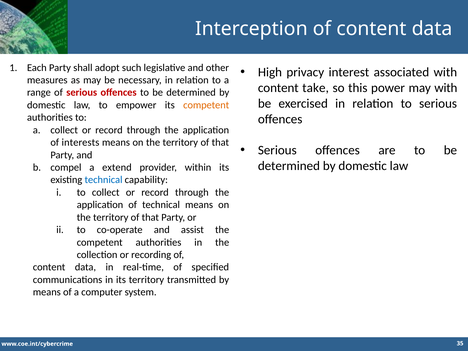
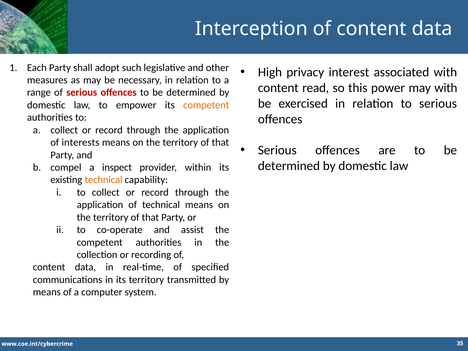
take: take -> read (316, 88)
extend: extend -> inspect (117, 167)
technical colour: blue -> orange (104, 180)
